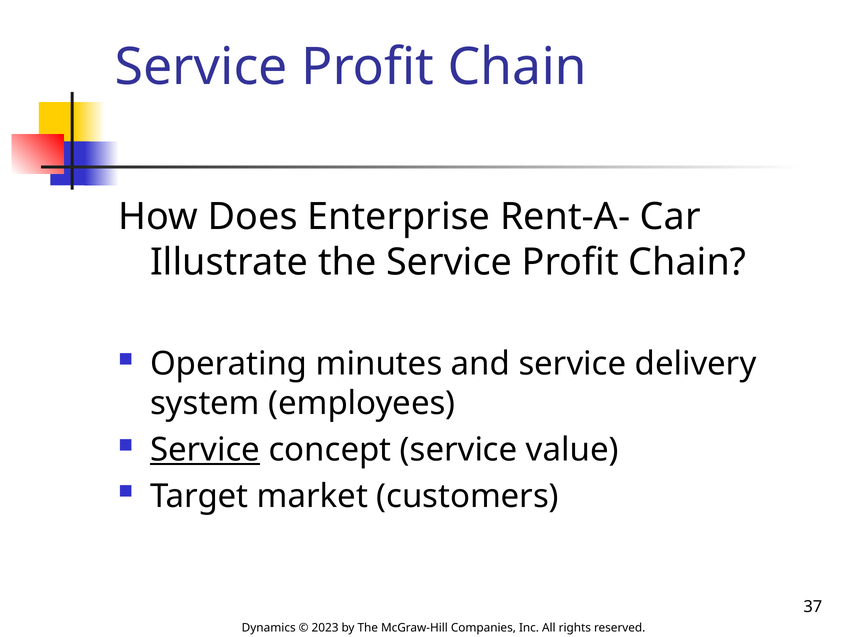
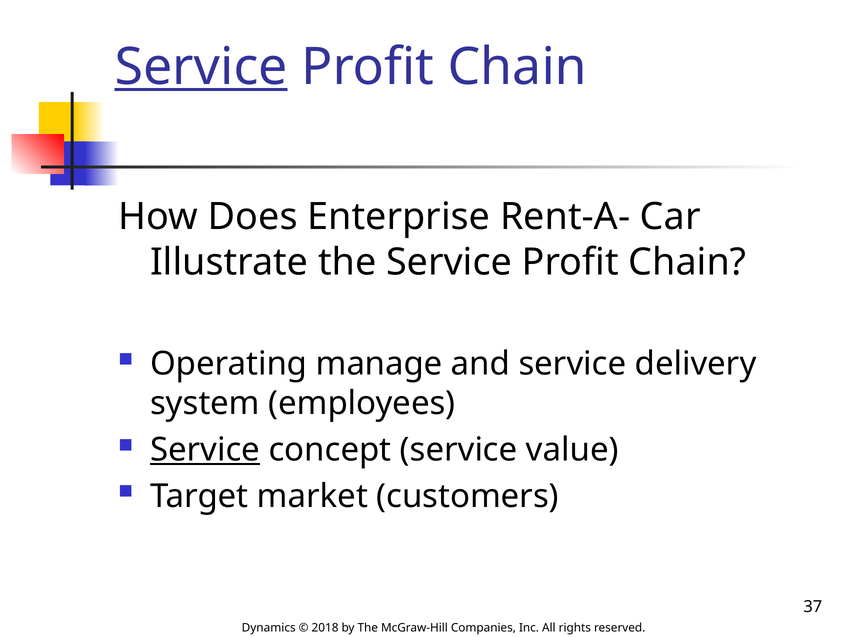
Service underline: none -> present (201, 67)
minutes: minutes -> manage (379, 364)
2023: 2023 -> 2018 (325, 627)
